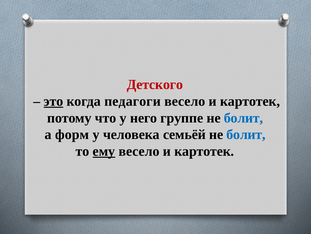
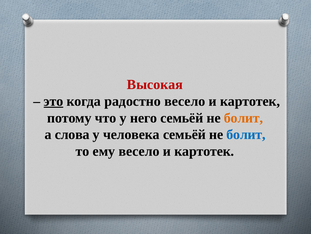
Детского: Детского -> Высокая (155, 84)
педагоги: педагоги -> радостно (133, 101)
него группе: группе -> семьёй (182, 118)
болит colour: blue -> orange (244, 118)
форм: форм -> слова (72, 134)
ему underline: present -> none (104, 151)
